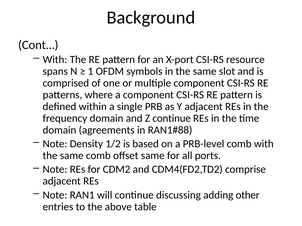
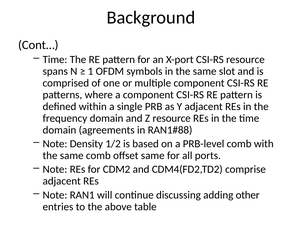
With: With -> Time (55, 60)
Z continue: continue -> resource (172, 118)
